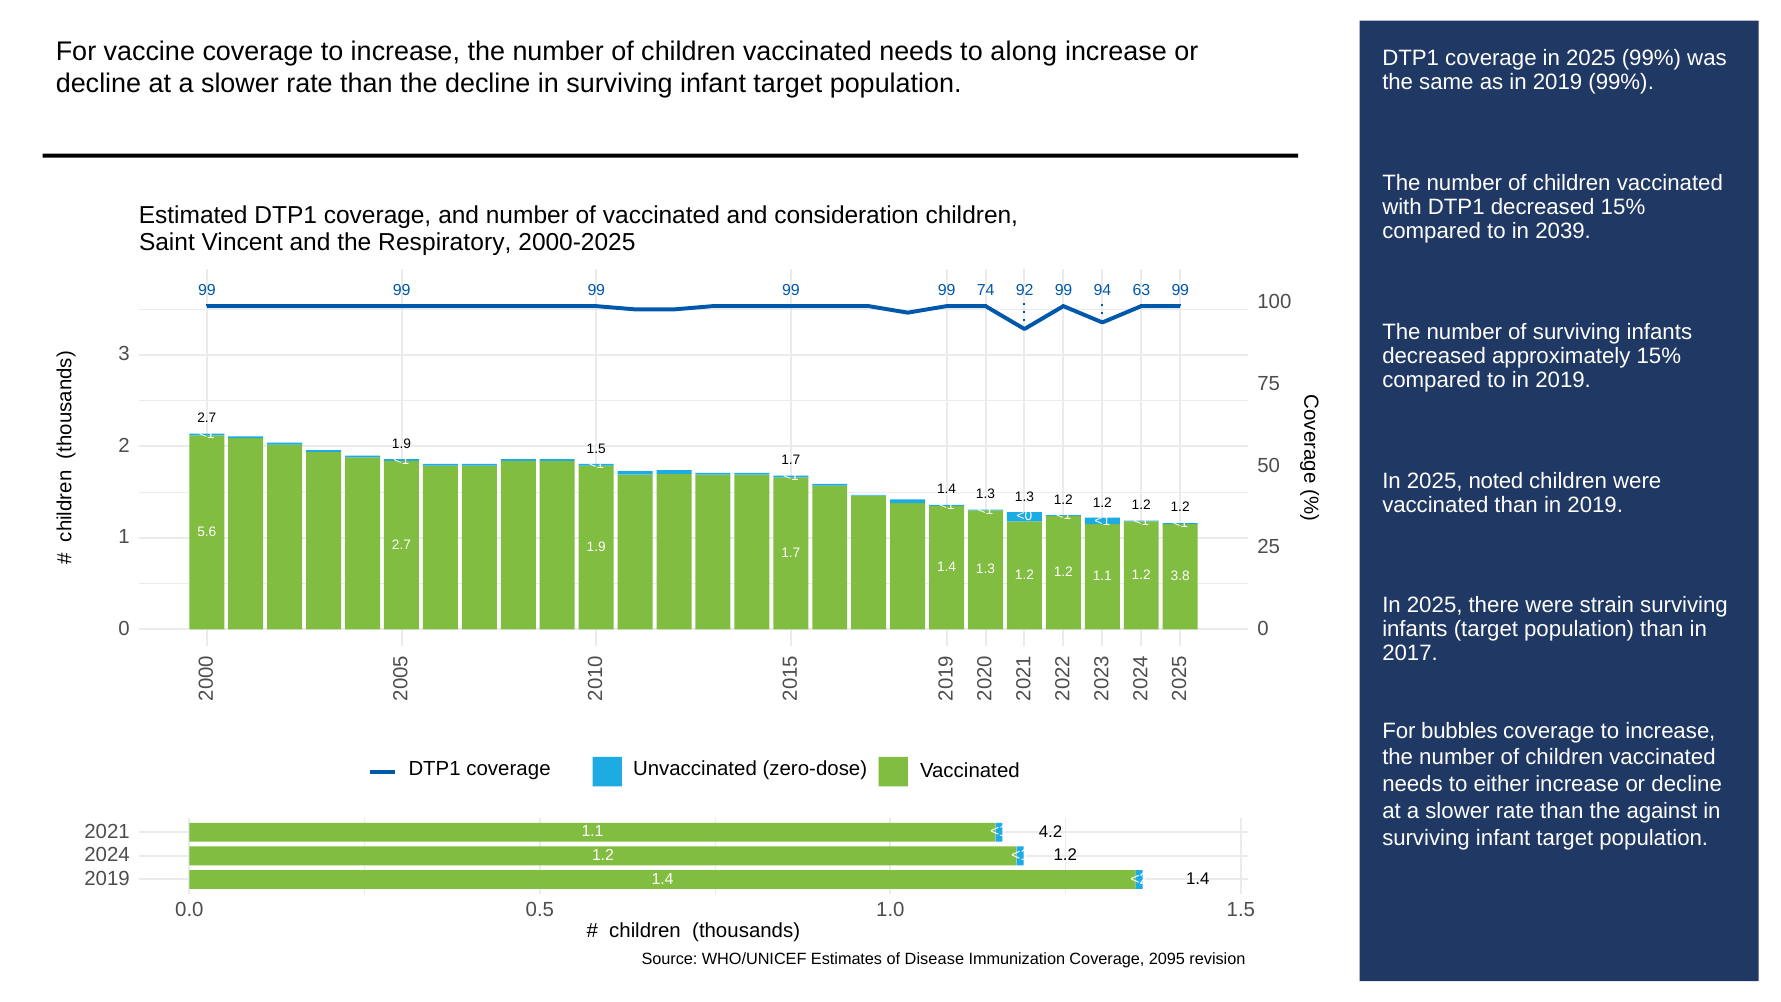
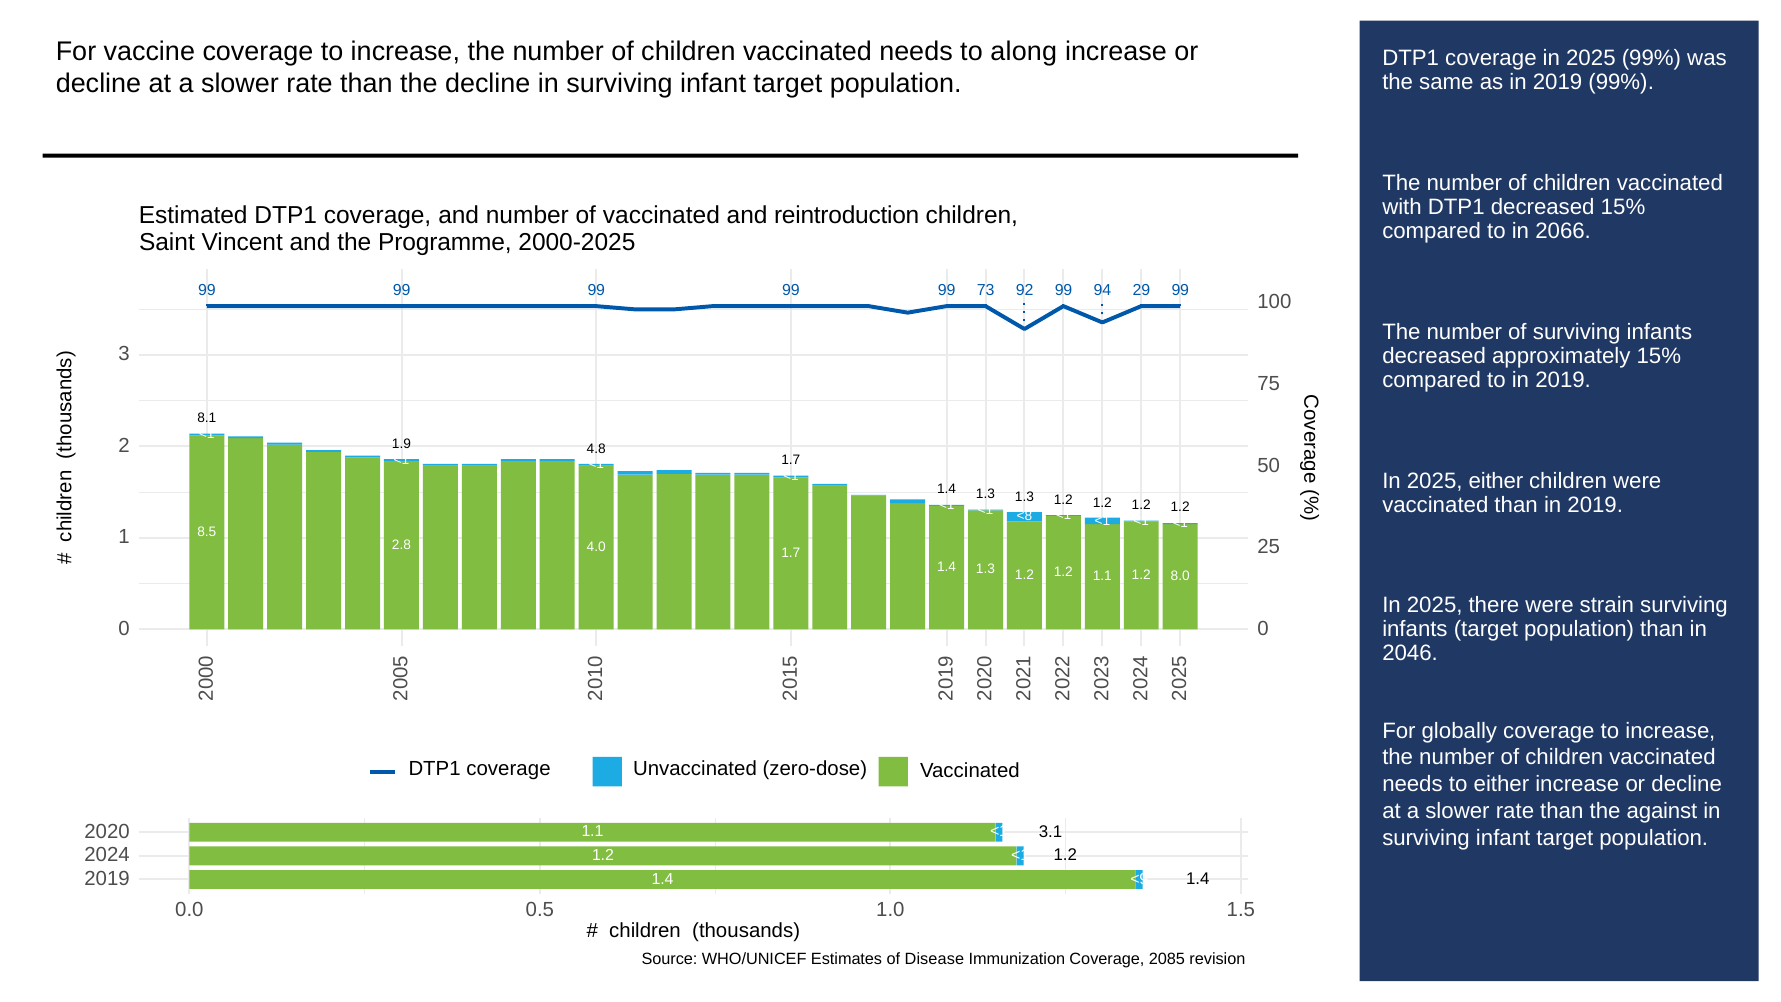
consideration: consideration -> reintroduction (847, 215)
2039: 2039 -> 2066 (1563, 231)
Respiratory: Respiratory -> Programme (445, 243)
74: 74 -> 73 (986, 290)
63: 63 -> 29 (1141, 290)
2.7: 2.7 -> 8.1 (207, 418)
1.9 1.5: 1.5 -> 4.8 (596, 448)
2025 noted: noted -> either (1496, 481)
<0: <0 -> <8 (1024, 516)
5.6: 5.6 -> 8.5 (207, 532)
2.7: 2.7 -> 2.8 (401, 545)
1.9: 1.9 -> 4.0 (596, 547)
3.8: 3.8 -> 8.0 (1180, 576)
2017: 2017 -> 2046 (1410, 653)
bubbles: bubbles -> globally (1459, 731)
2021: 2021 -> 2020 (107, 831)
4.2: 4.2 -> 3.1 (1051, 832)
<2: <2 -> <9 (1139, 879)
2095: 2095 -> 2085 (1167, 959)
